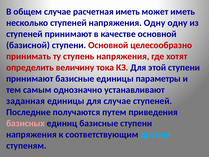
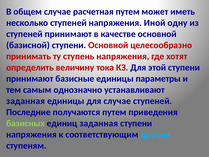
расчетная иметь: иметь -> путем (128, 12)
напряжения Одну: Одну -> Иной (155, 23)
базисных colour: pink -> light green (25, 123)
единиц базисные: базисные -> заданная (99, 123)
